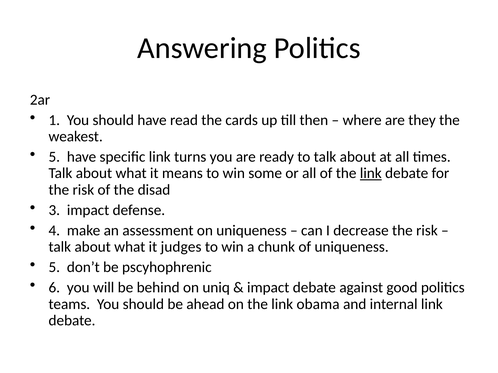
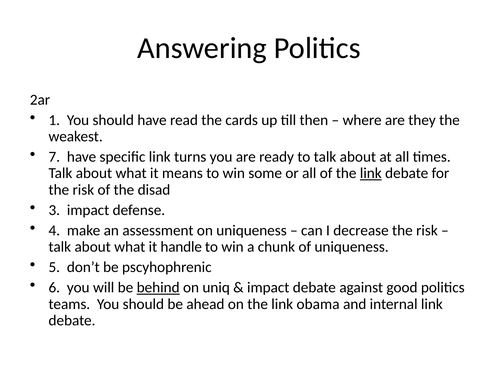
5: 5 -> 7 (54, 157)
judges: judges -> handle (181, 247)
behind underline: none -> present (158, 288)
